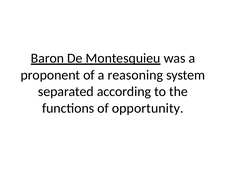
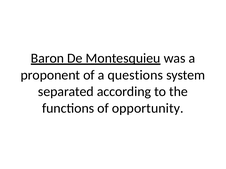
reasoning: reasoning -> questions (135, 75)
